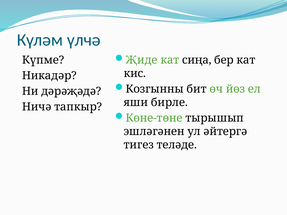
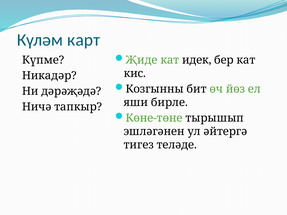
үлчә: үлчә -> карт (84, 40)
сиңа: сиңа -> идек (197, 60)
